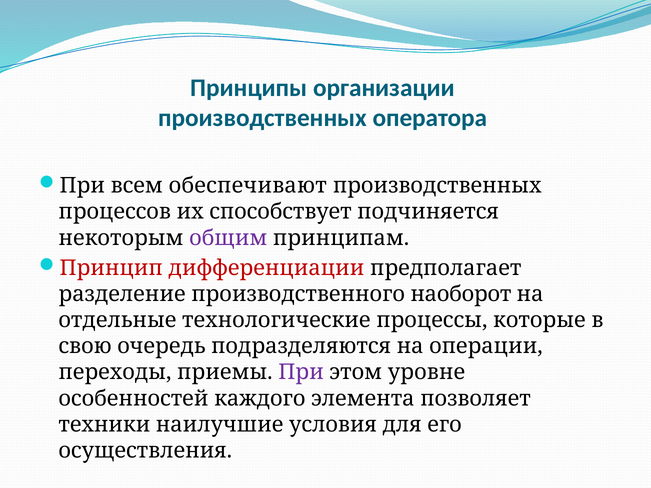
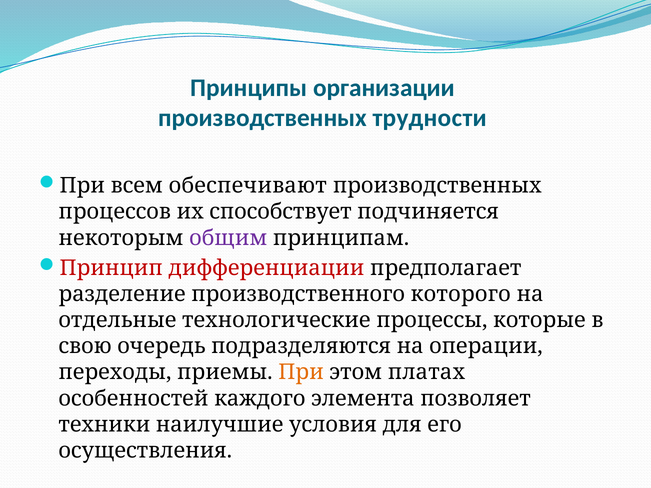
оператора: оператора -> трудности (430, 118)
наоборот: наоборот -> которого (461, 294)
При colour: purple -> orange (301, 373)
уровне: уровне -> платах (426, 373)
